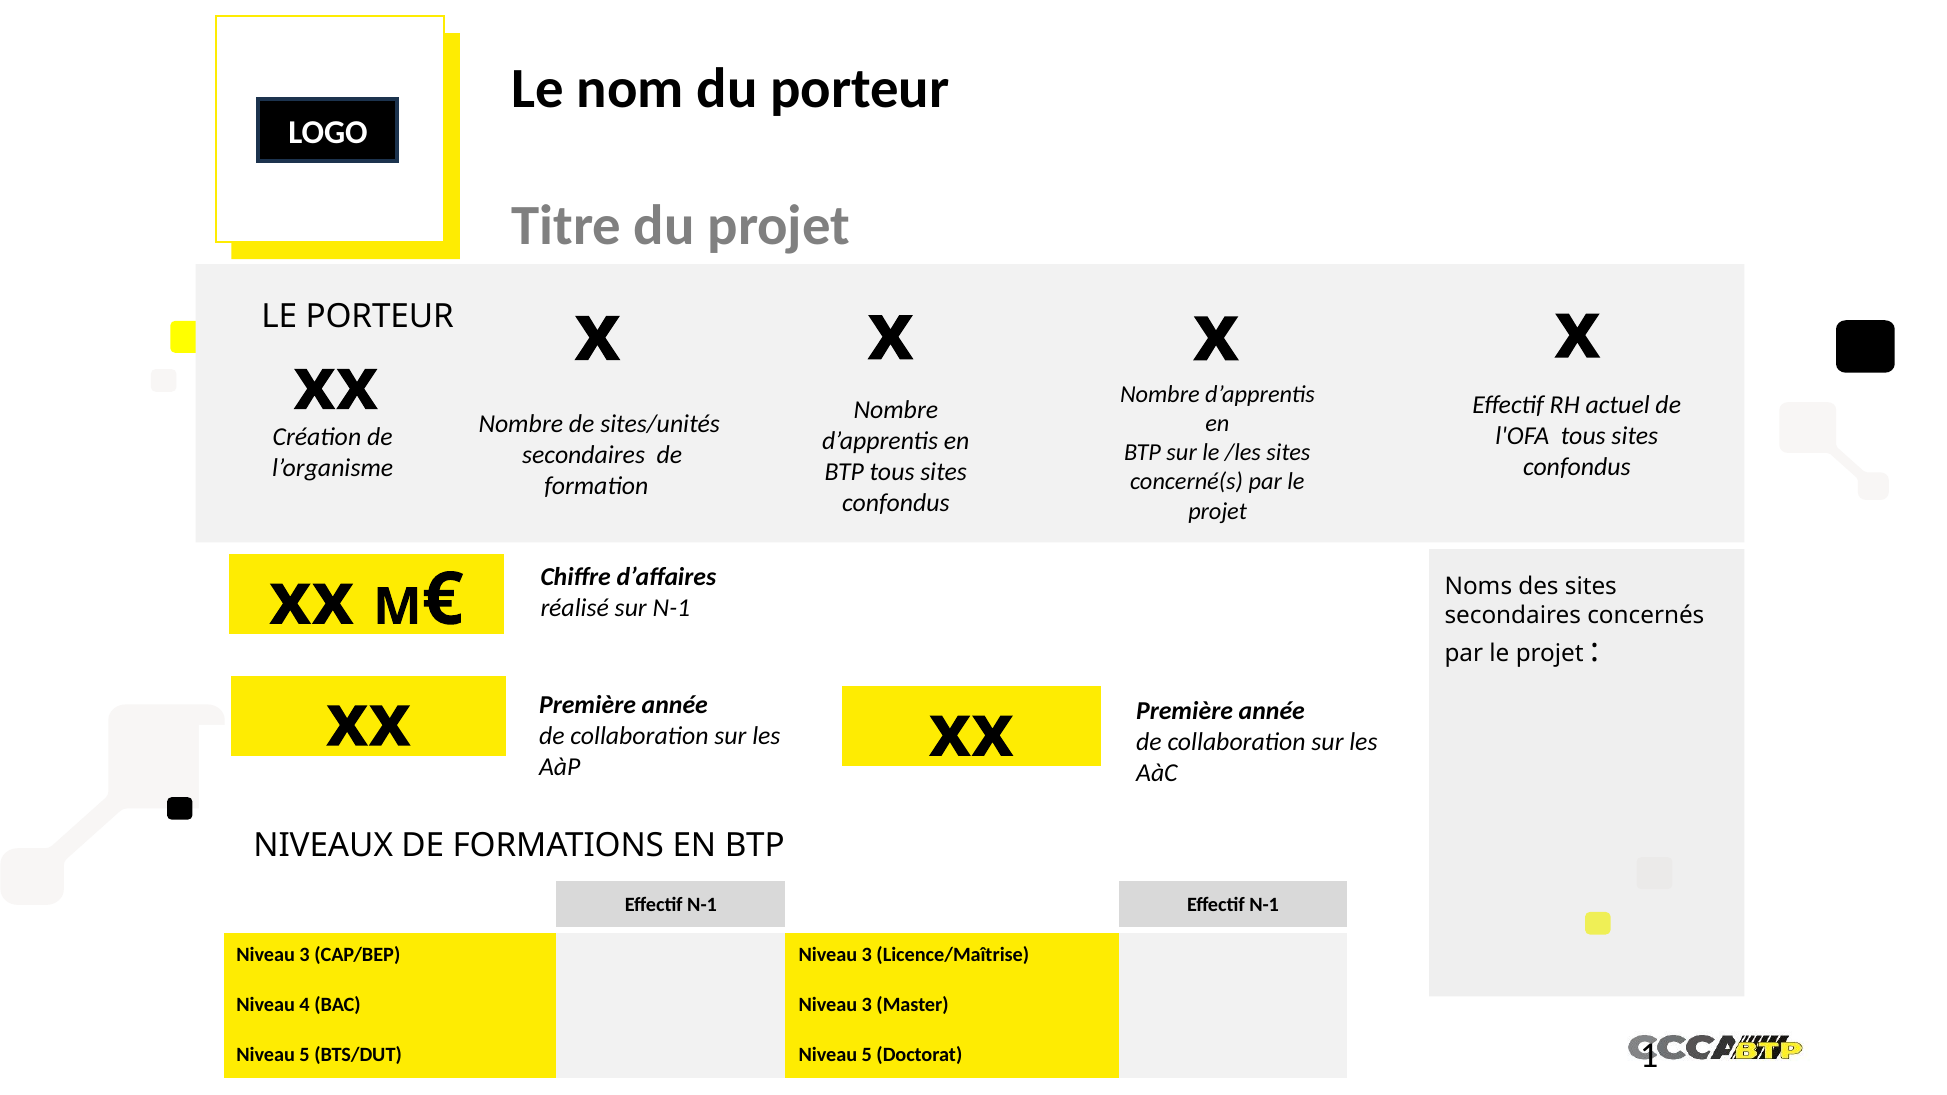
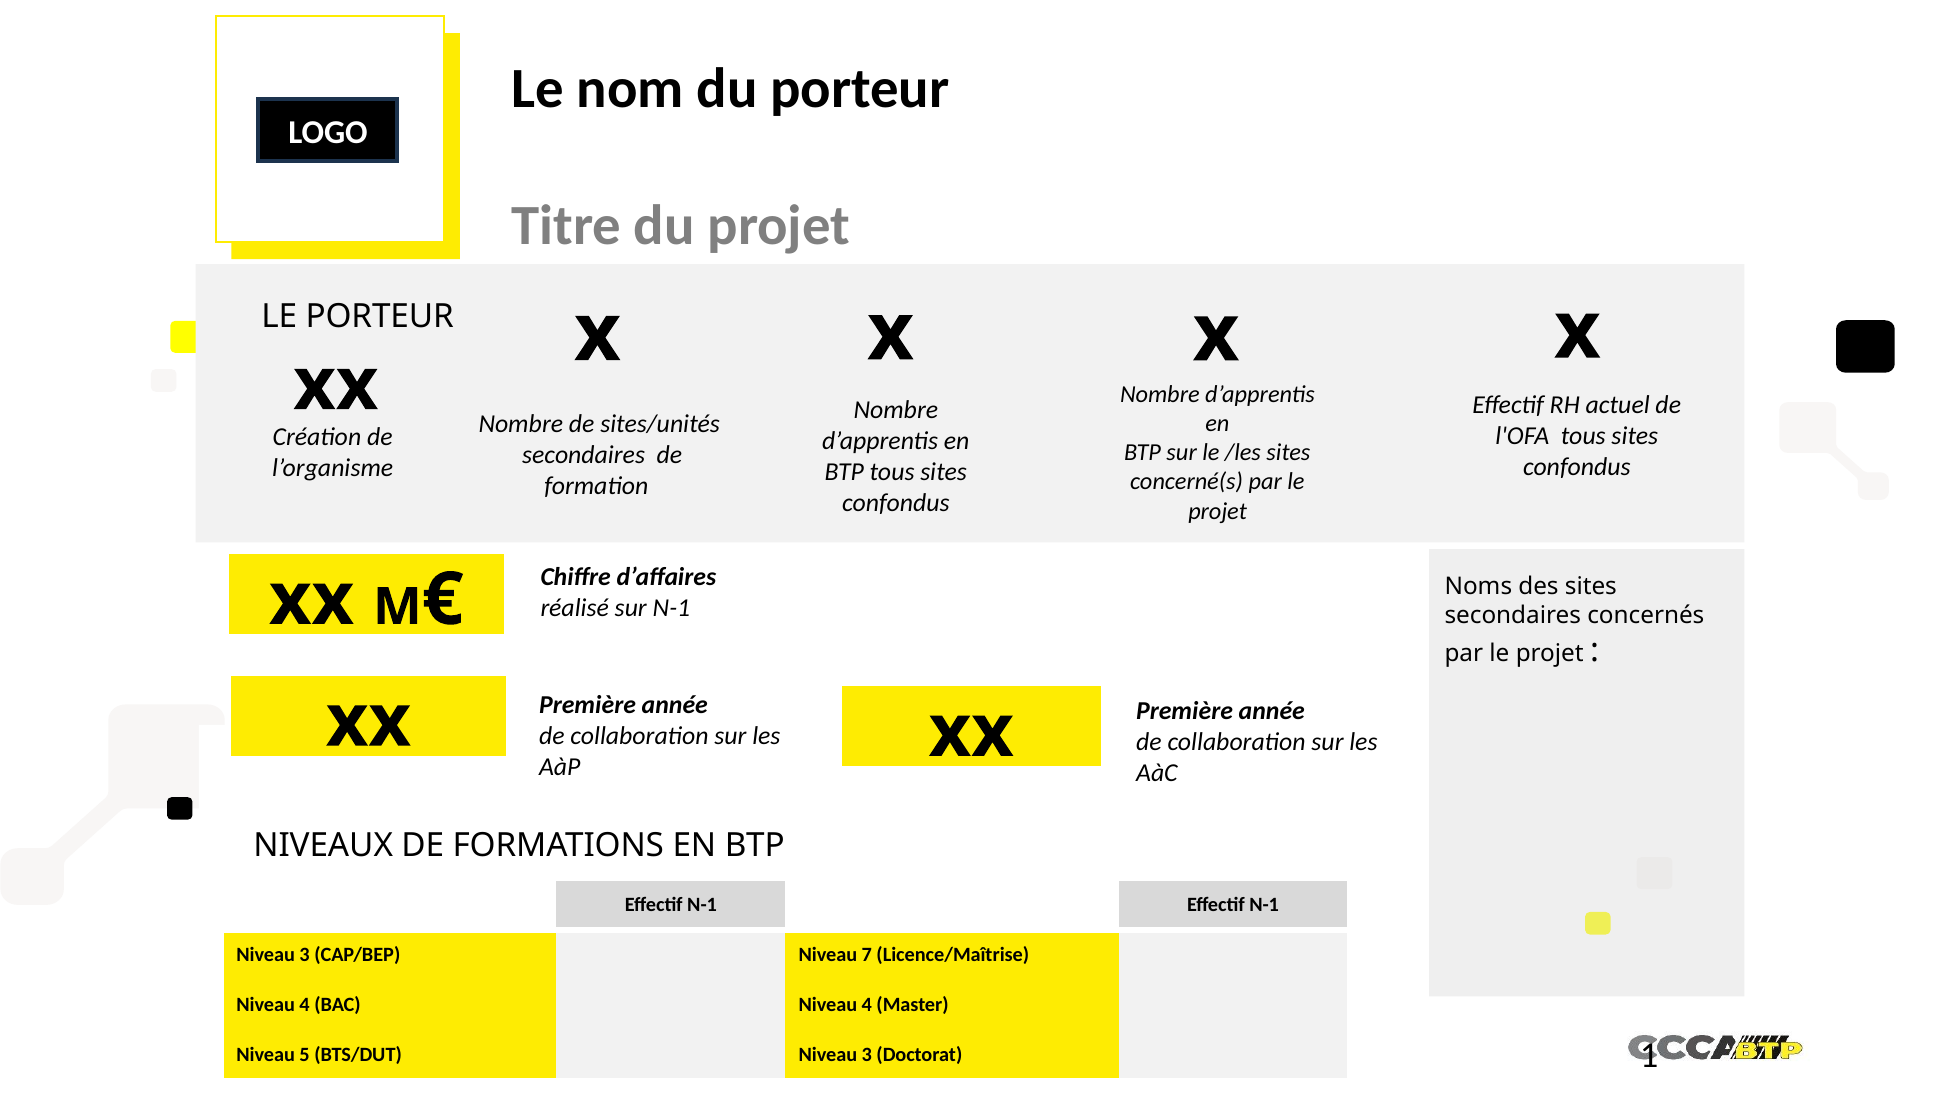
CAP/BEP Niveau 3: 3 -> 7 (867, 955)
BAC Niveau 3: 3 -> 4 (867, 1005)
BTS/DUT Niveau 5: 5 -> 3 (867, 1055)
